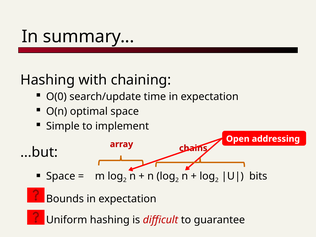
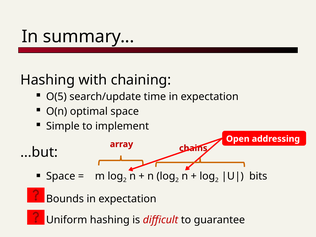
O(0: O(0 -> O(5 (56, 97)
